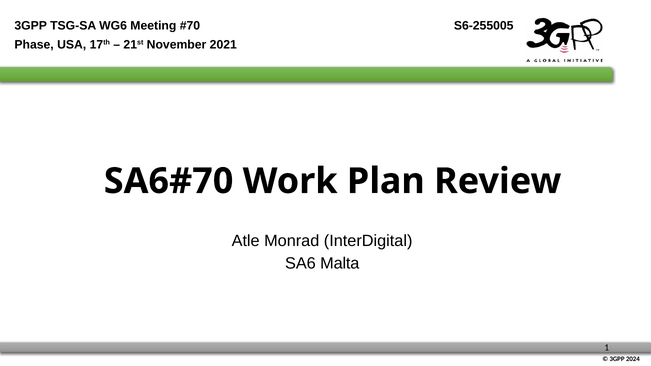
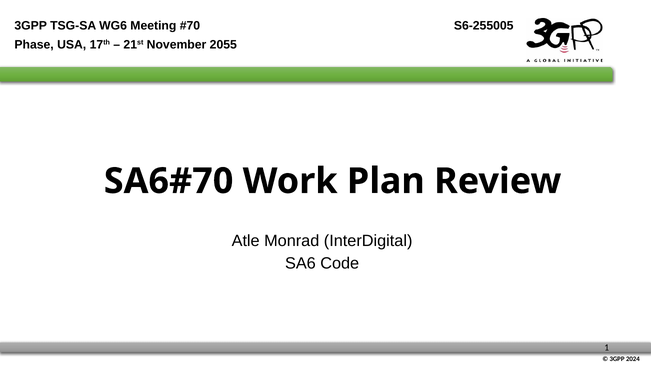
2021: 2021 -> 2055 (223, 45)
Malta: Malta -> Code (340, 264)
